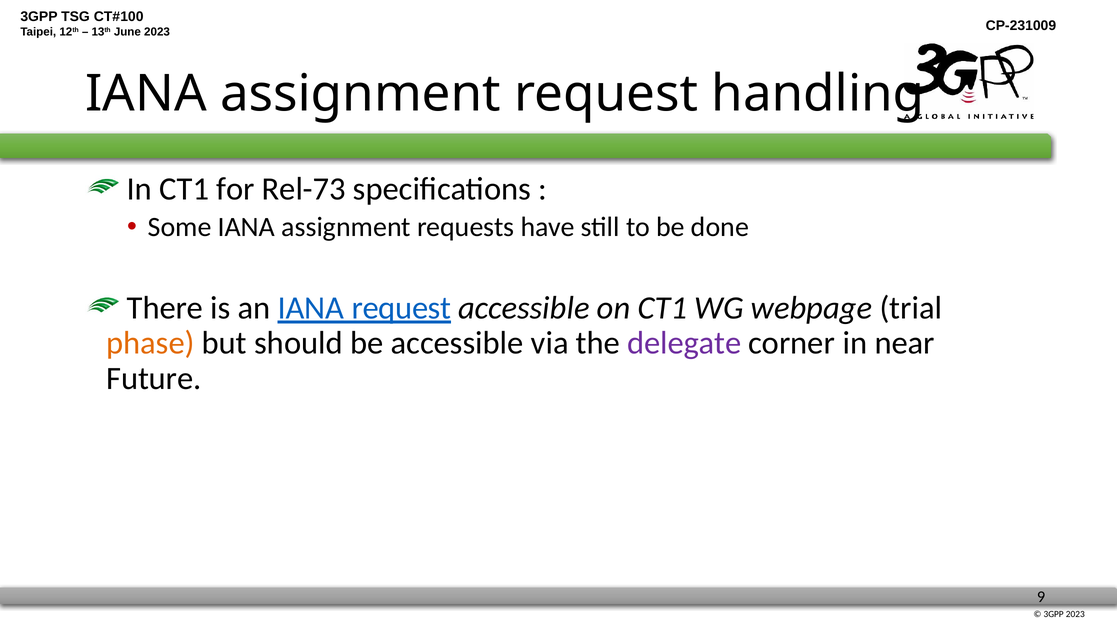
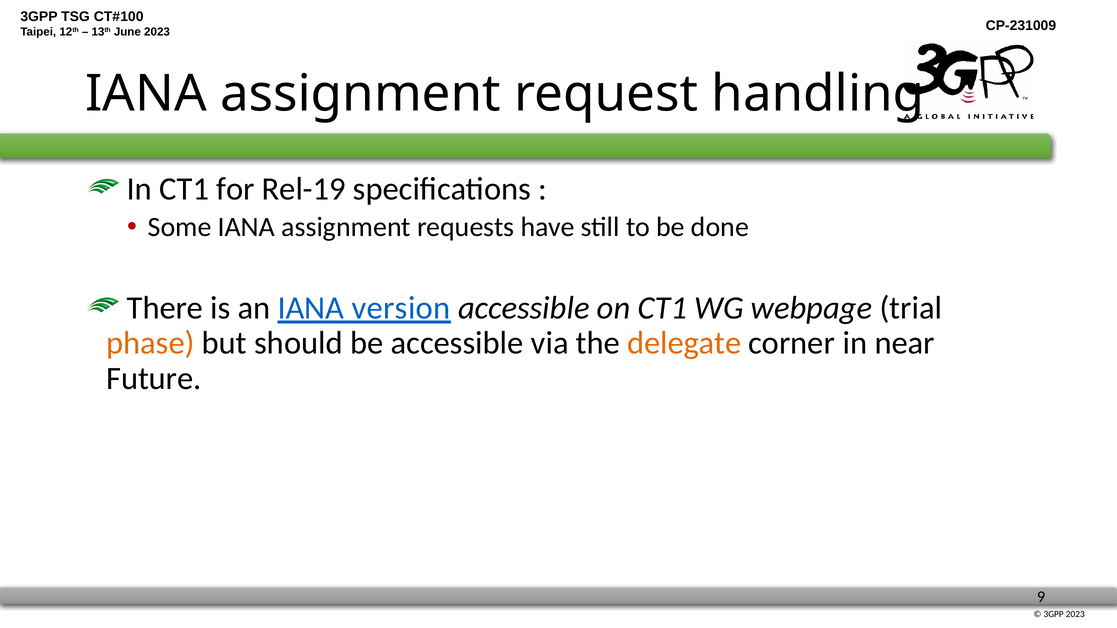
Rel-73: Rel-73 -> Rel-19 (304, 189)
IANA request: request -> version (401, 308)
delegate colour: purple -> orange (684, 343)
